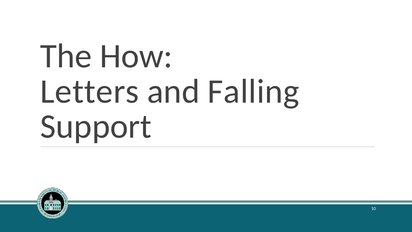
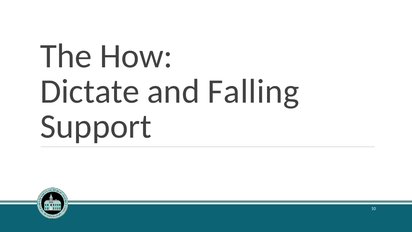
Letters: Letters -> Dictate (90, 91)
